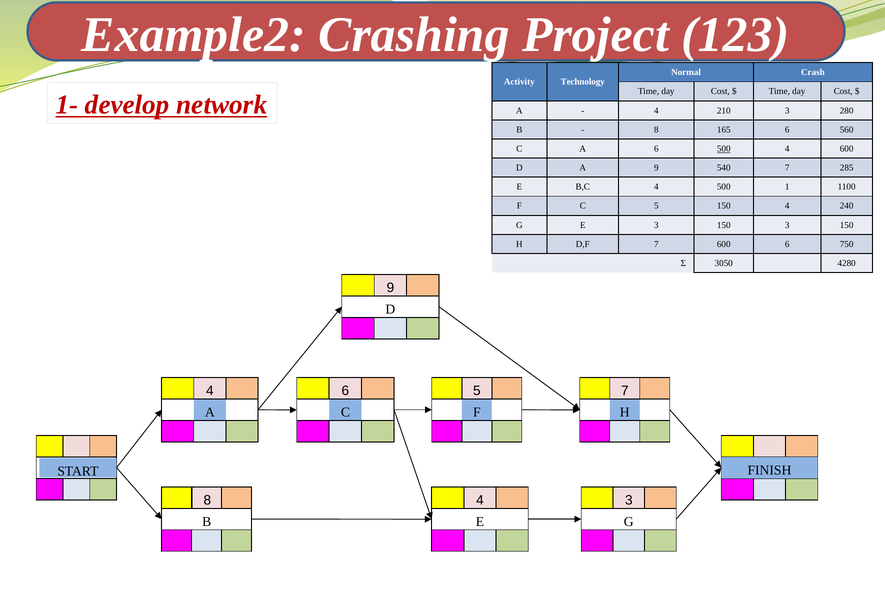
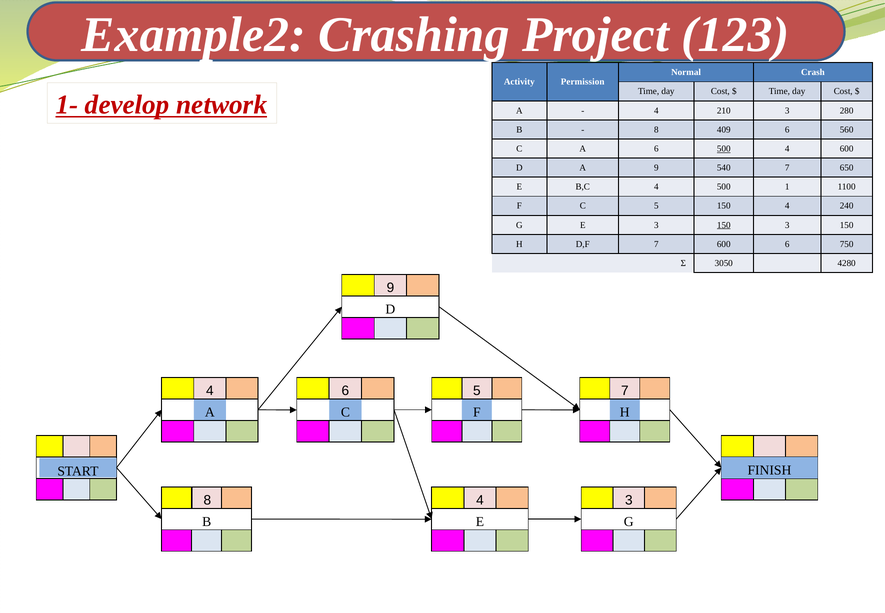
Technology: Technology -> Permission (583, 82)
165: 165 -> 409 (724, 130)
285: 285 -> 650 (847, 168)
150 underline: none -> present (724, 225)
